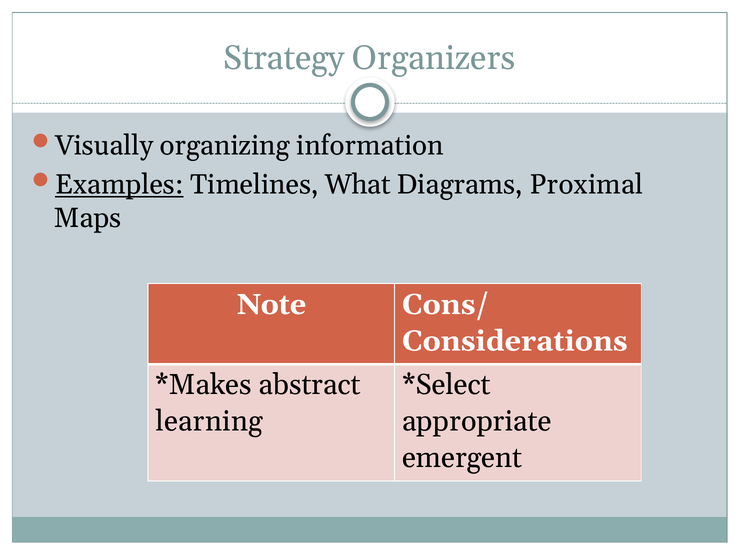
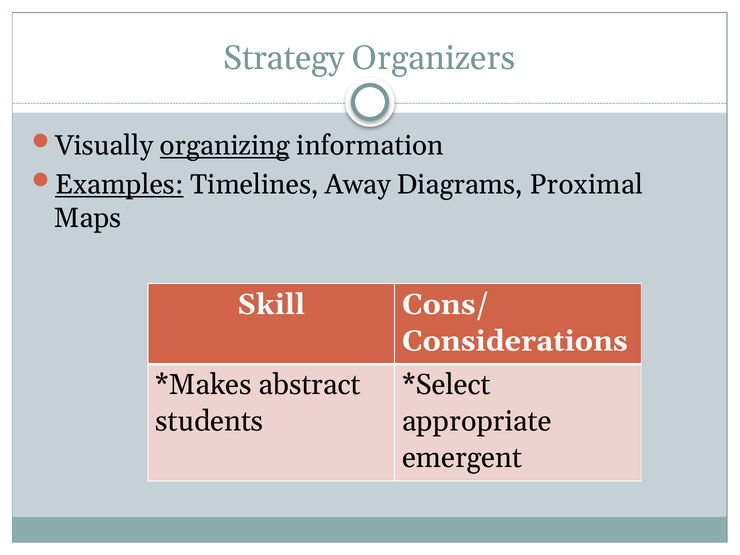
organizing underline: none -> present (225, 146)
What: What -> Away (358, 185)
Note: Note -> Skill (271, 305)
learning: learning -> students (209, 421)
